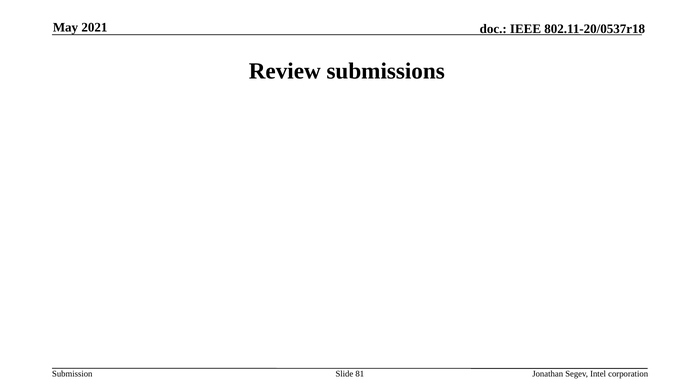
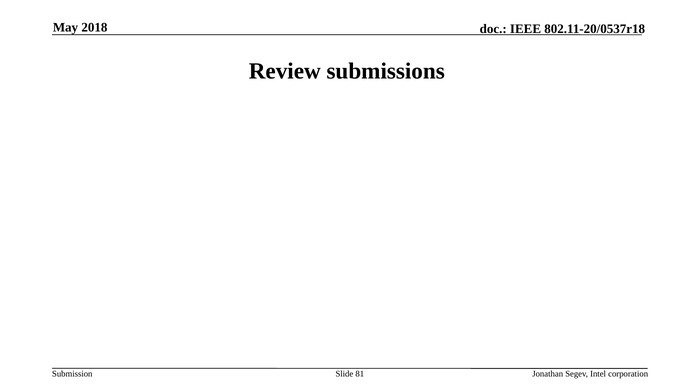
2021: 2021 -> 2018 (94, 28)
